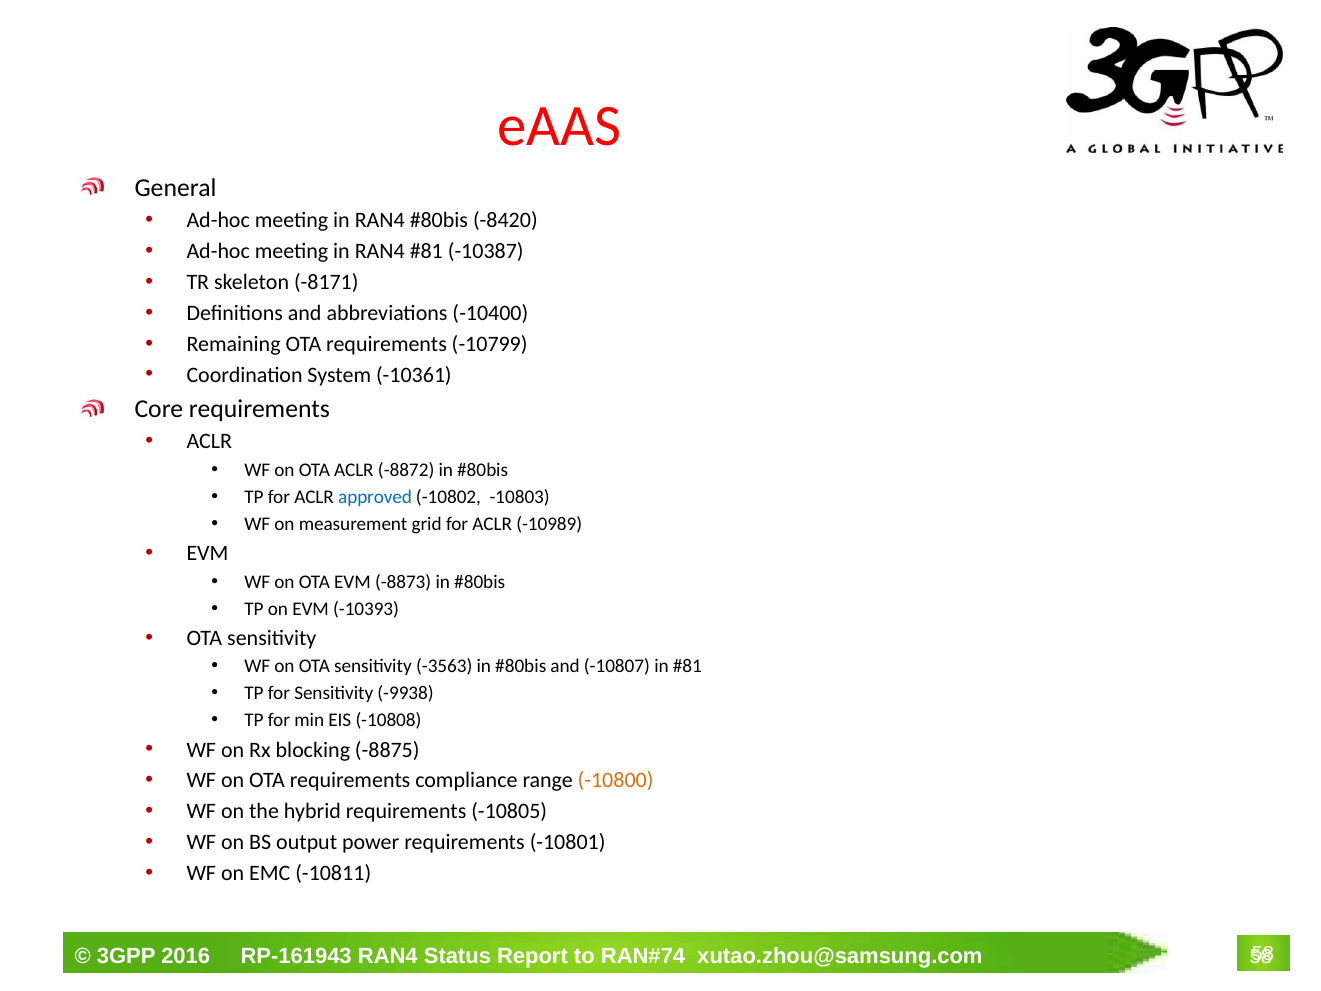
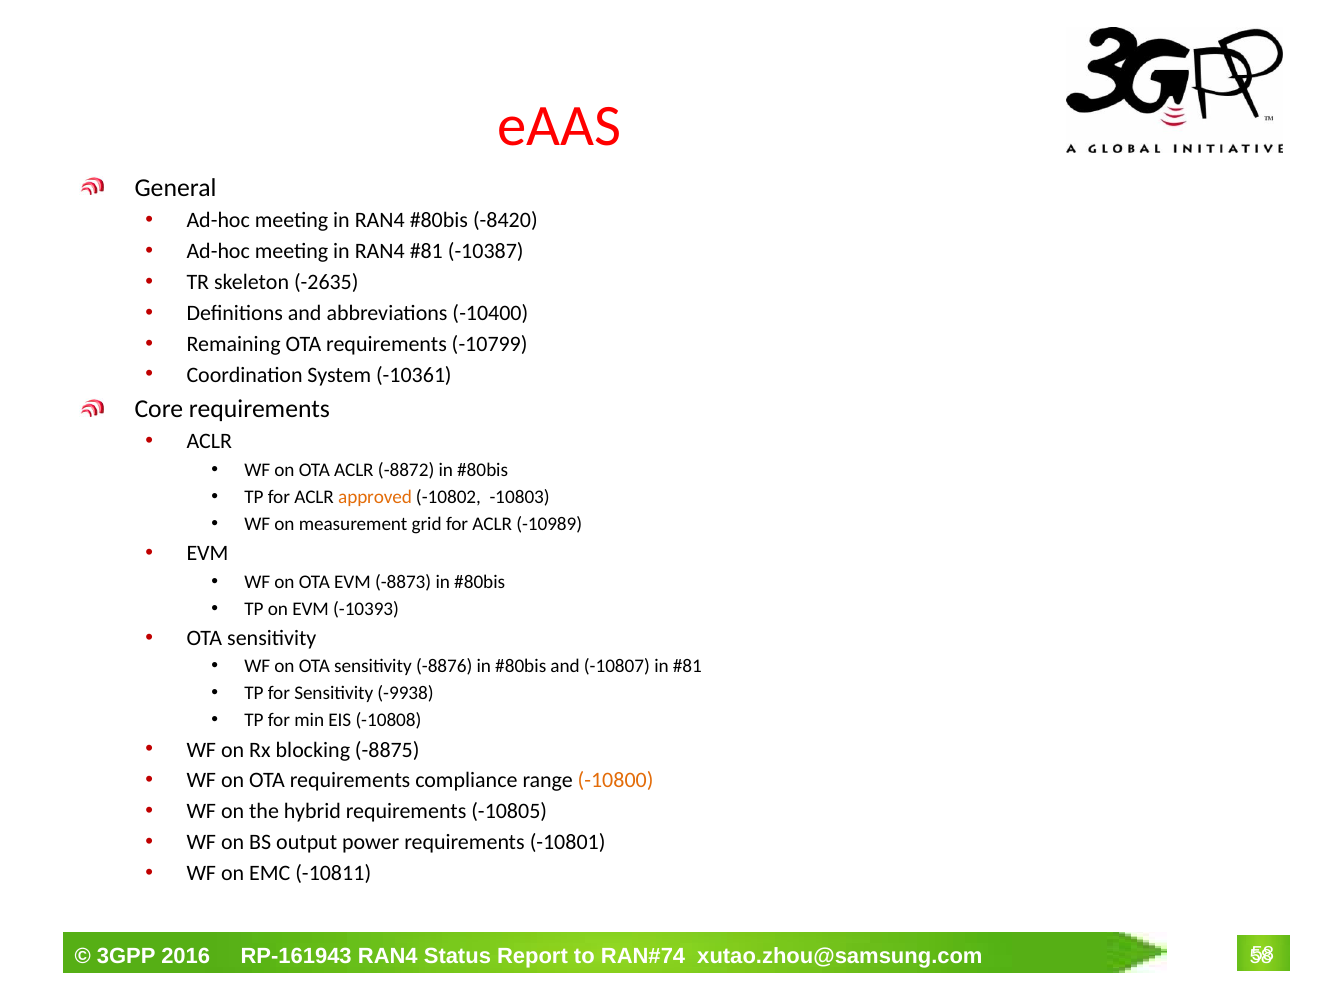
-8171: -8171 -> -2635 (326, 282)
approved colour: blue -> orange (375, 497)
-3563: -3563 -> -8876 (444, 666)
